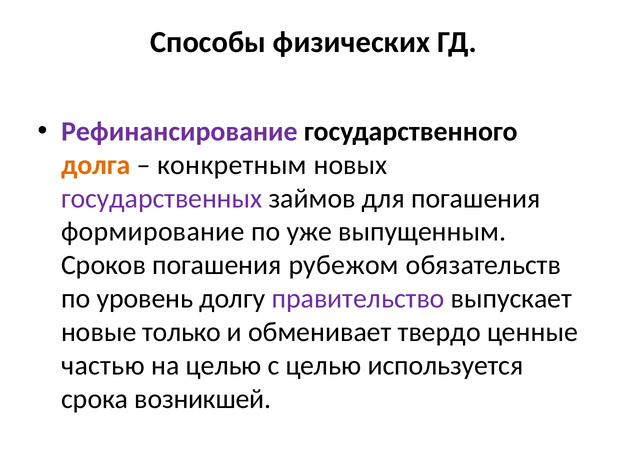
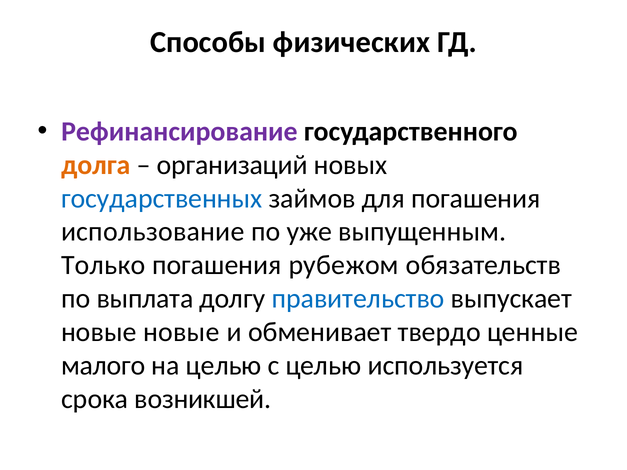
конкретным: конкретным -> организаций (232, 165)
государственных colour: purple -> blue (162, 198)
формирование: формирование -> использование (153, 232)
Сроков: Сроков -> Только (103, 265)
уровень: уровень -> выплата (145, 299)
правительство colour: purple -> blue (358, 299)
новые только: только -> новые (181, 332)
частью: частью -> малого (103, 366)
